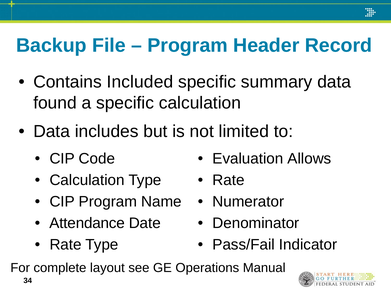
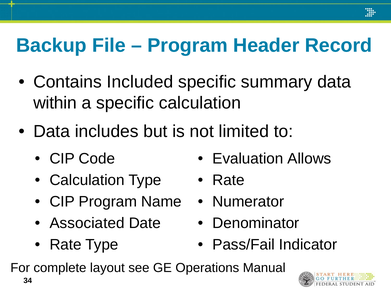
found: found -> within (55, 103)
Attendance: Attendance -> Associated (87, 223)
